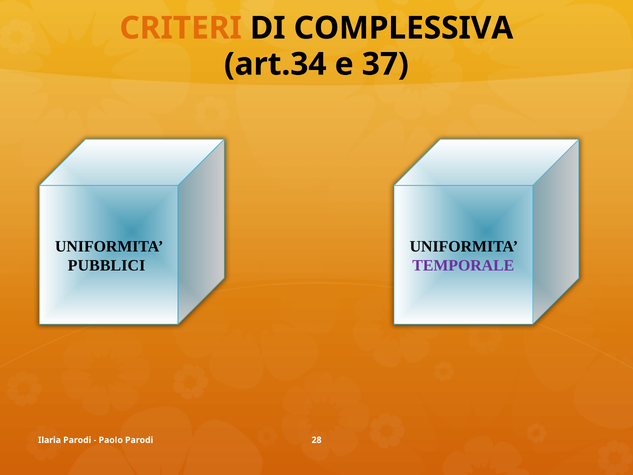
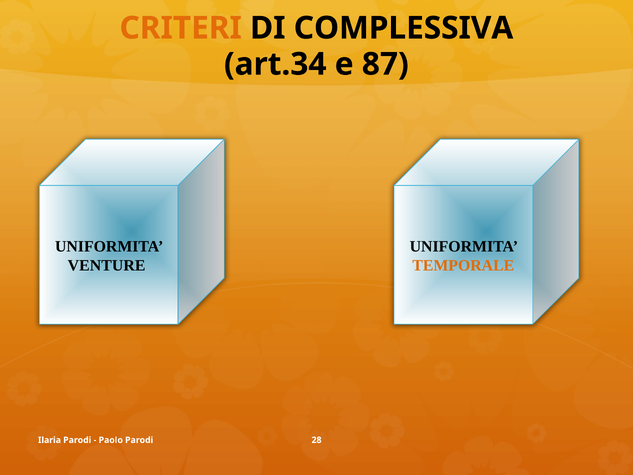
37: 37 -> 87 (385, 64)
PUBBLICI: PUBBLICI -> VENTURE (107, 265)
TEMPORALE colour: purple -> orange (463, 265)
